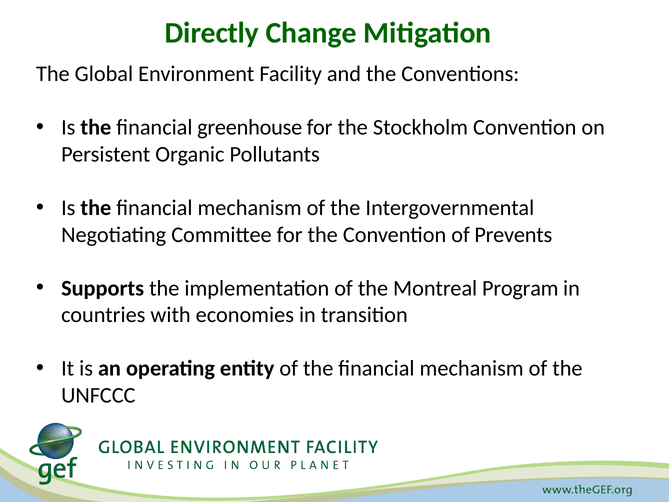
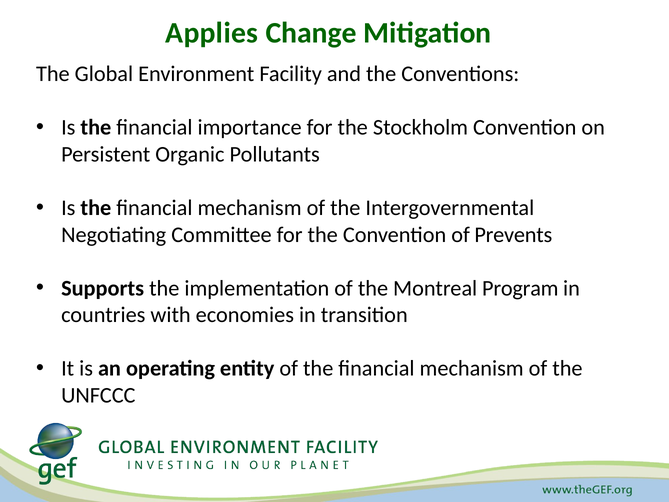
Directly: Directly -> Applies (212, 33)
greenhouse: greenhouse -> importance (250, 127)
